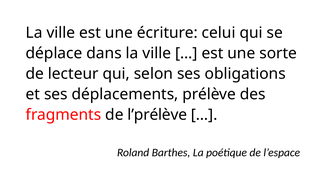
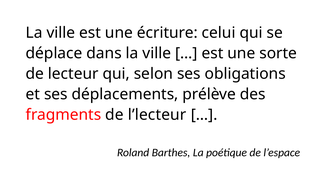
l’prélève: l’prélève -> l’lecteur (157, 115)
